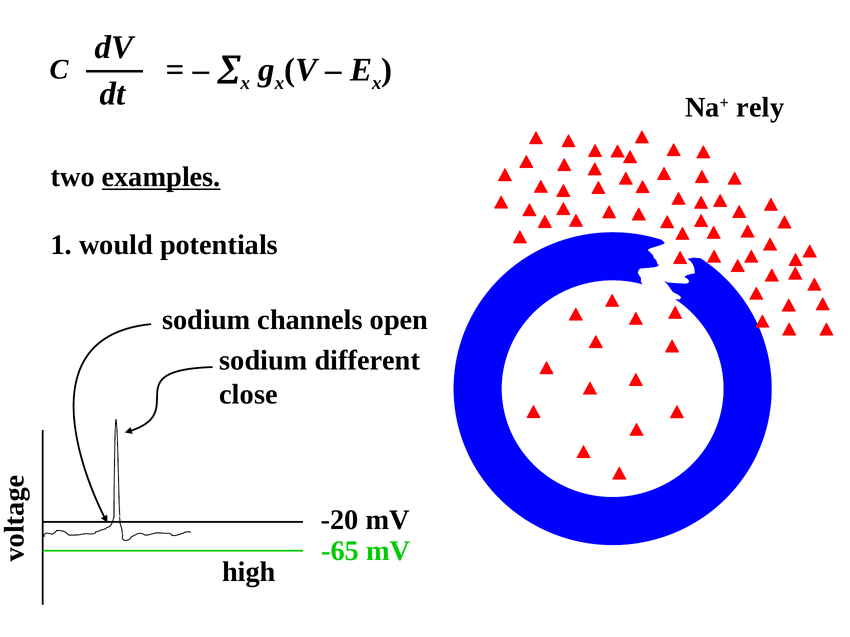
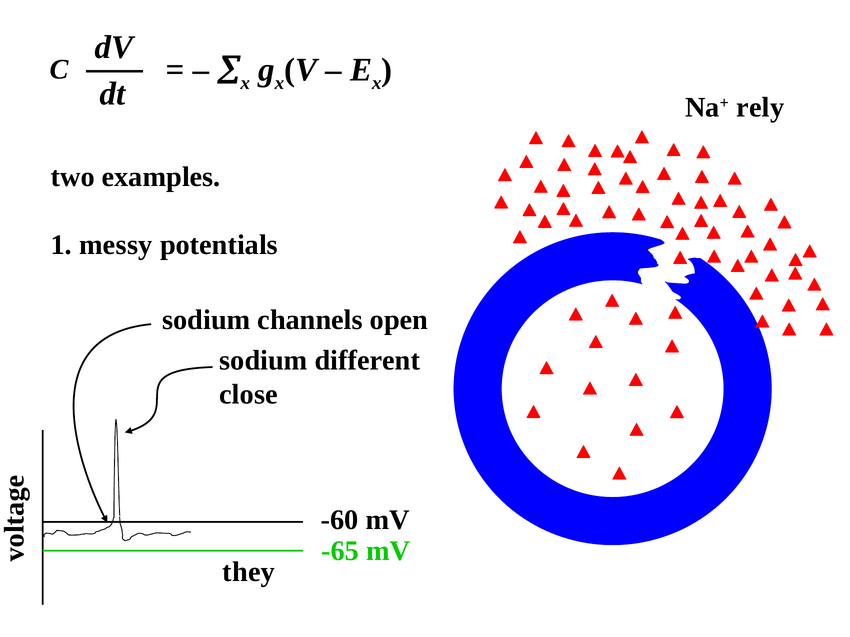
examples underline: present -> none (161, 177)
would: would -> messy (116, 245)
-20: -20 -> -60 (340, 520)
high: high -> they (249, 573)
